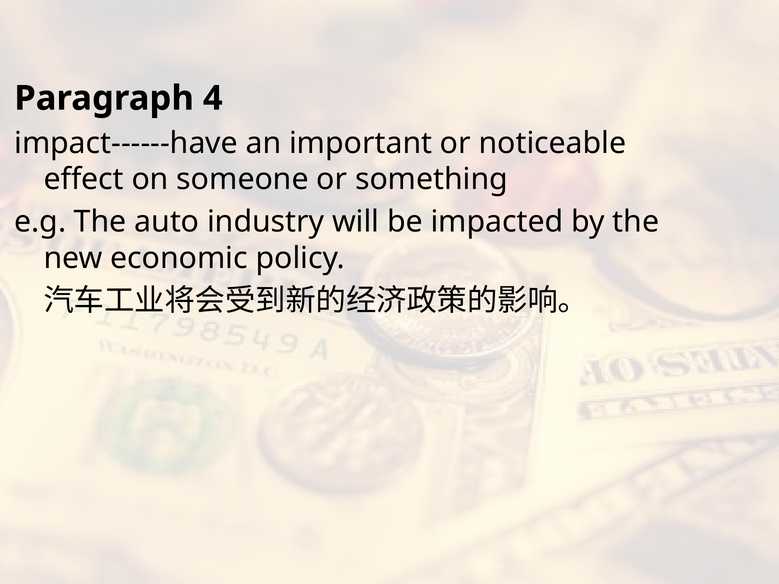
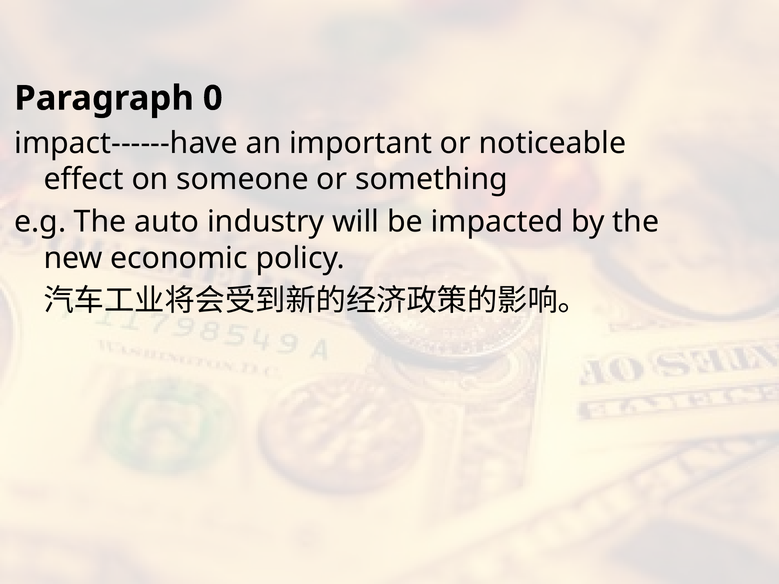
4: 4 -> 0 (213, 98)
